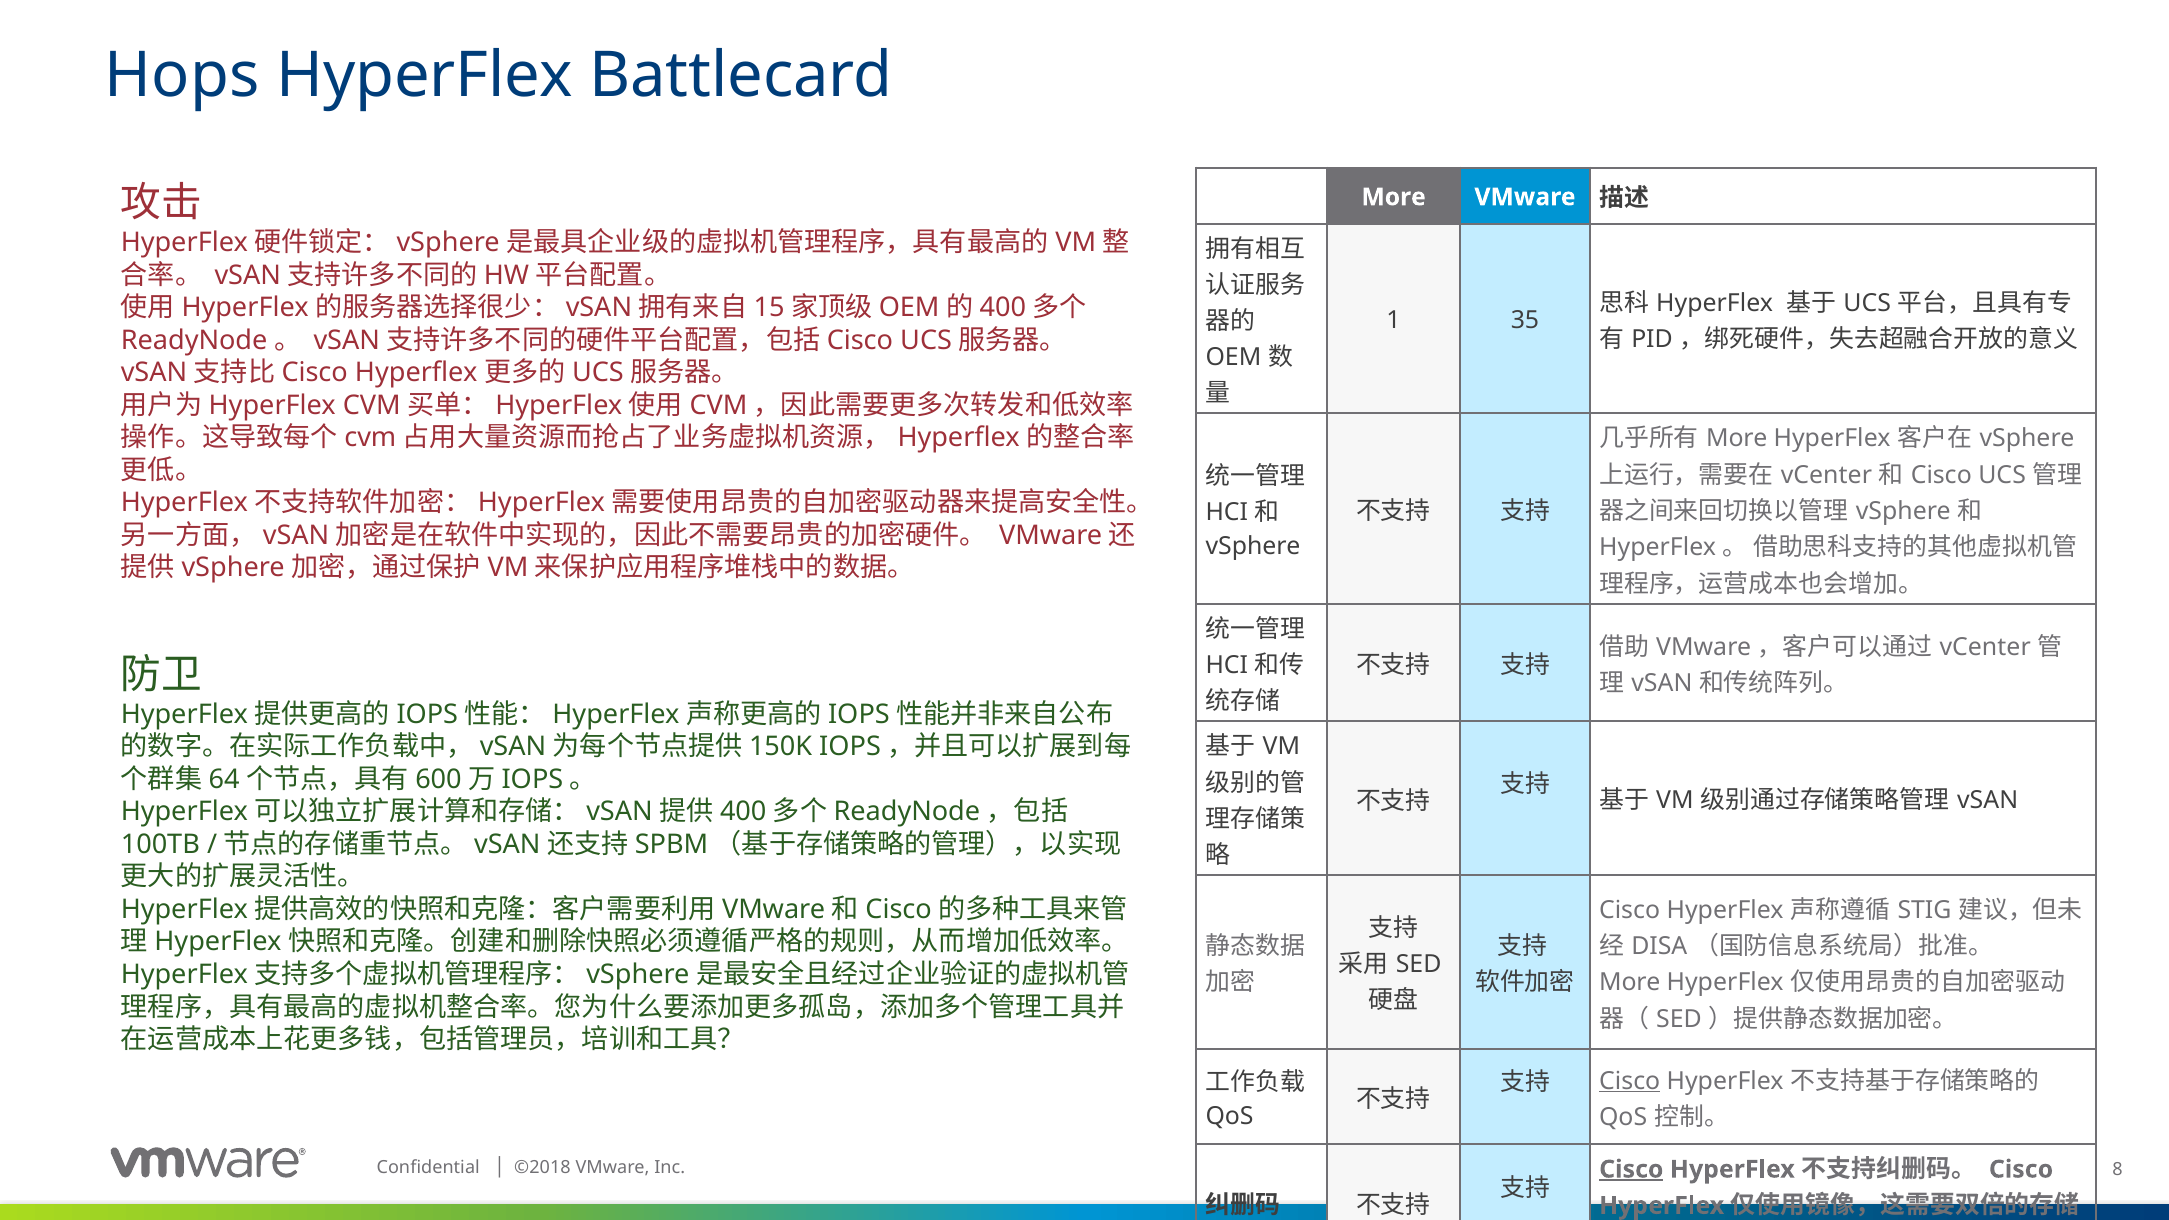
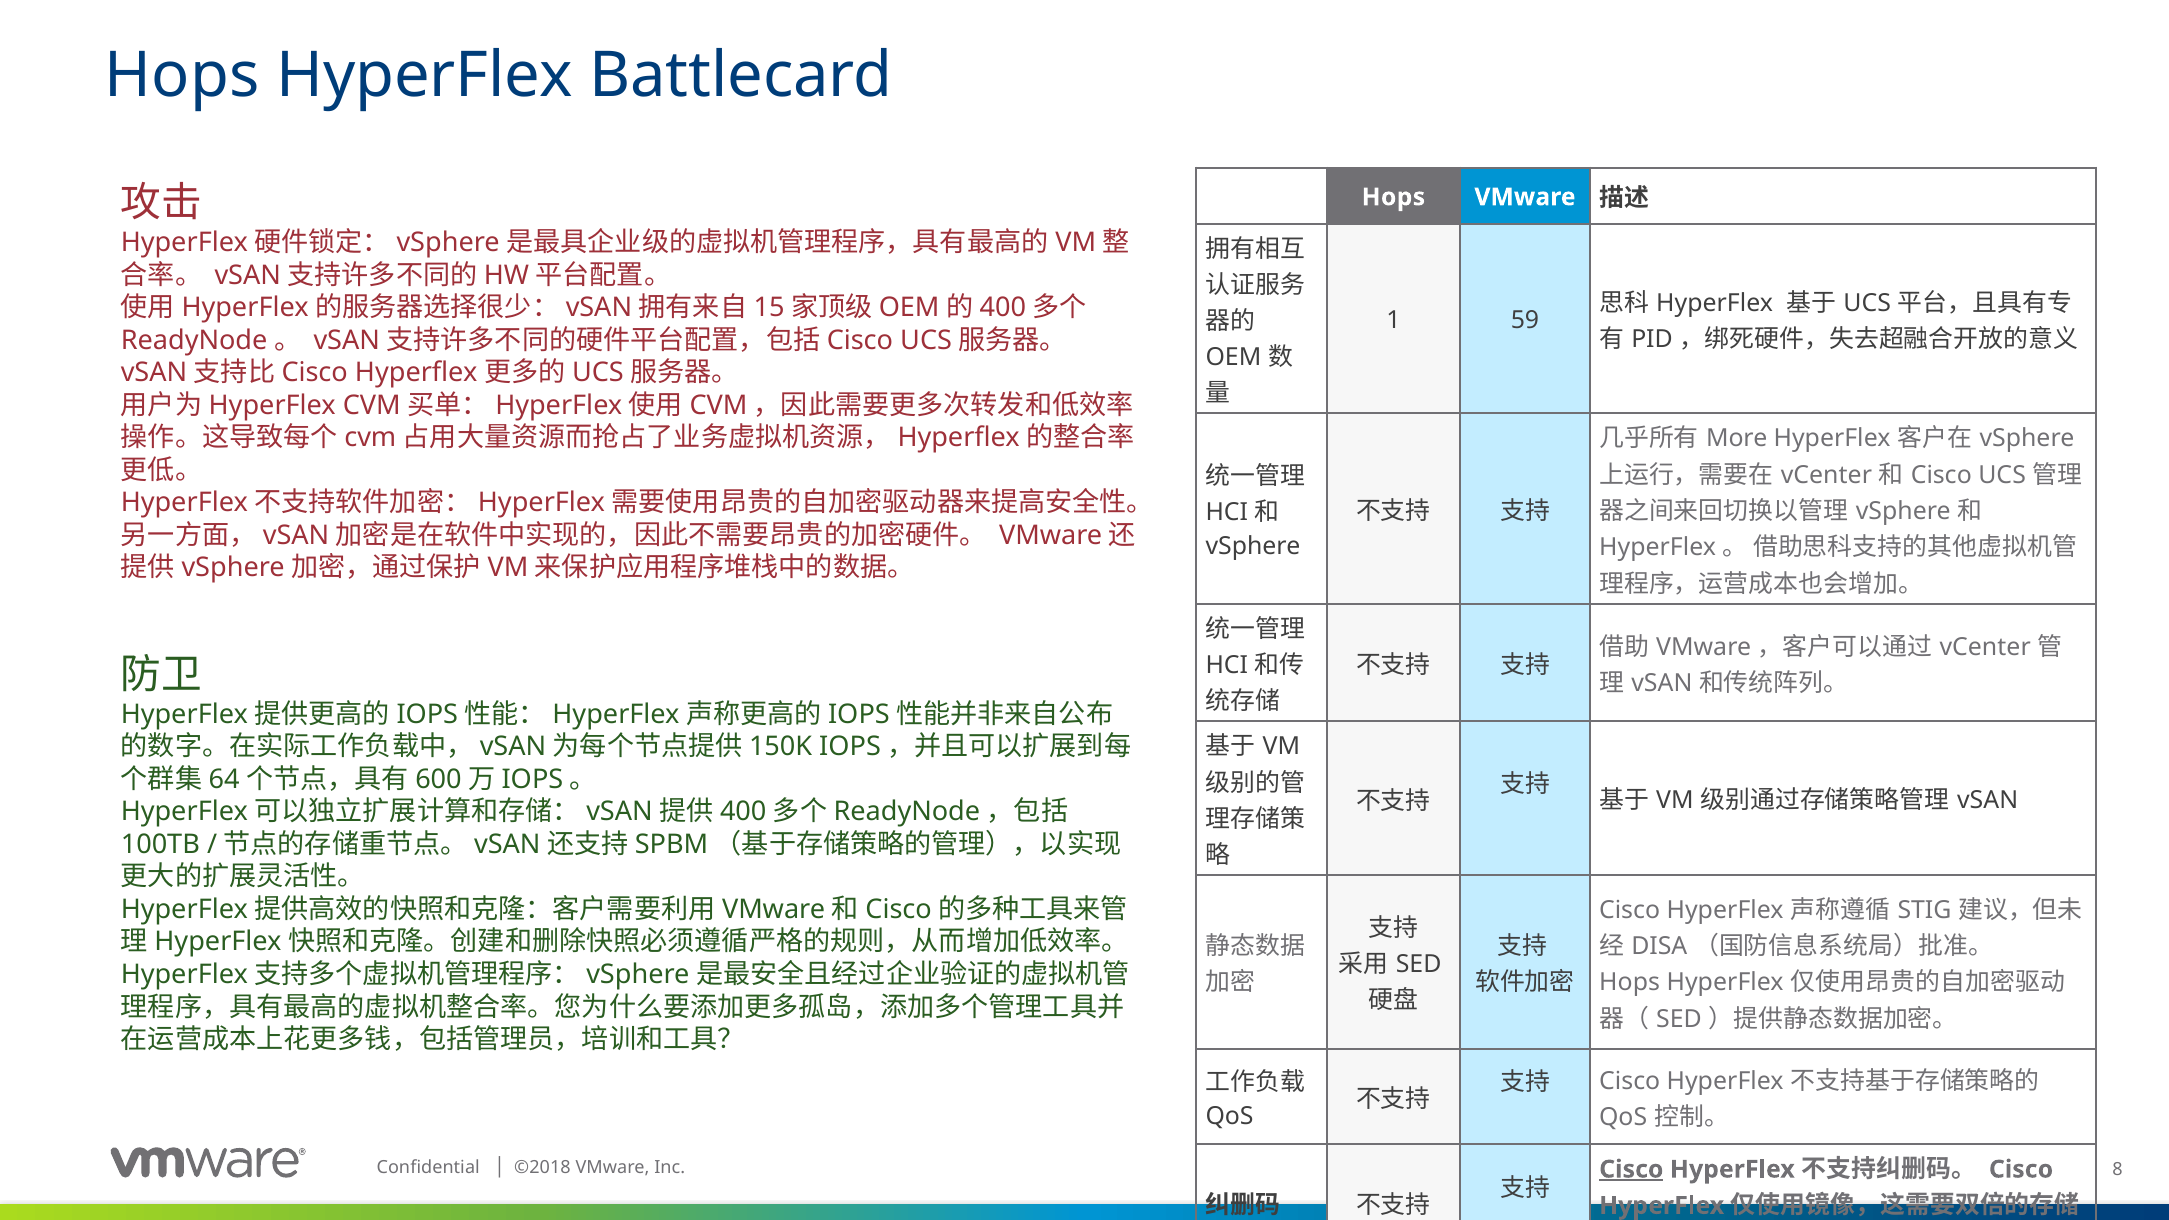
More: More -> Hops (1393, 197)
35: 35 -> 59 (1525, 320)
More: More -> Hops (1630, 983)
Cisco underline: present -> none (1630, 1081)
